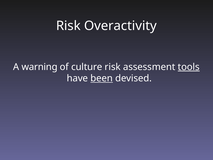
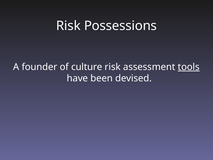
Overactivity: Overactivity -> Possessions (120, 26)
warning: warning -> founder (40, 67)
been underline: present -> none (102, 78)
